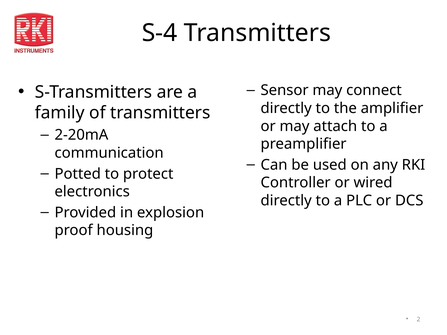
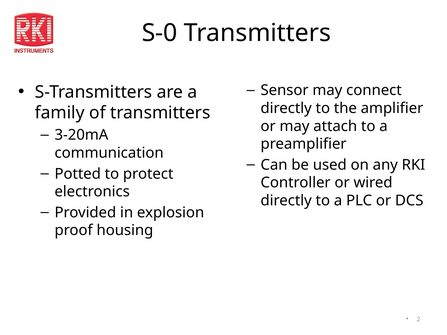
S-4: S-4 -> S-0 (160, 33)
2-20mA: 2-20mA -> 3-20mA (81, 135)
